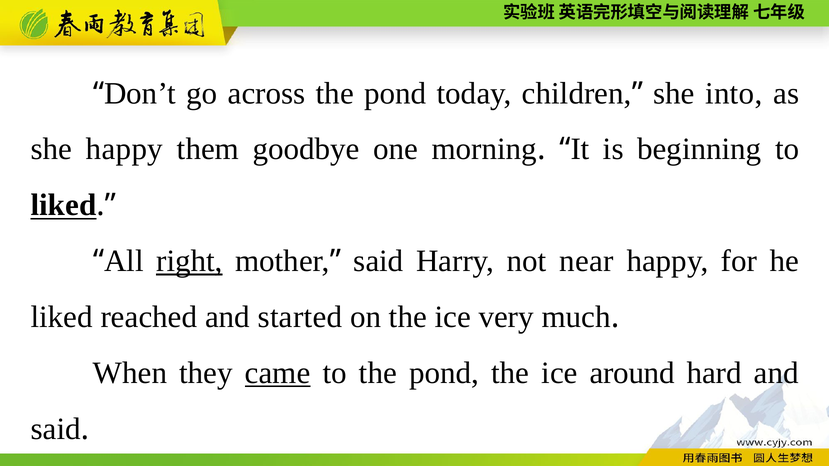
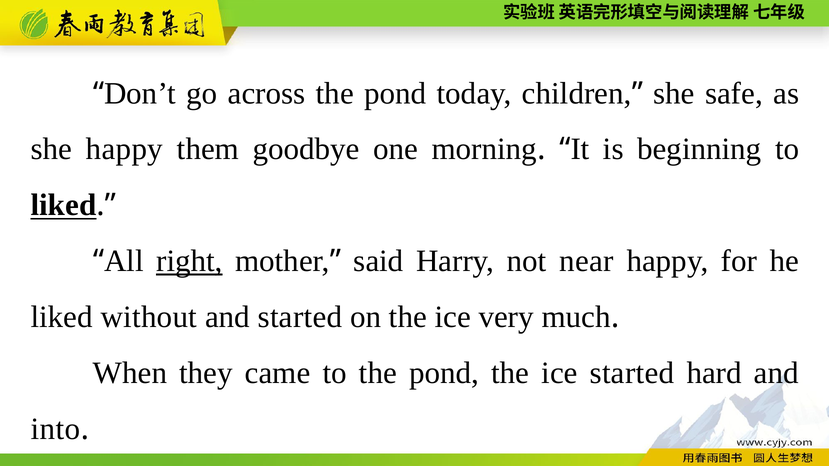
into: into -> safe (734, 93)
reached: reached -> without (149, 317)
came underline: present -> none (278, 373)
ice around: around -> started (632, 373)
said: said -> into (56, 429)
